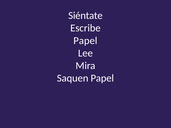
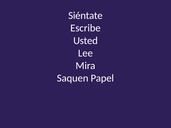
Papel: Papel -> Usted (86, 41)
